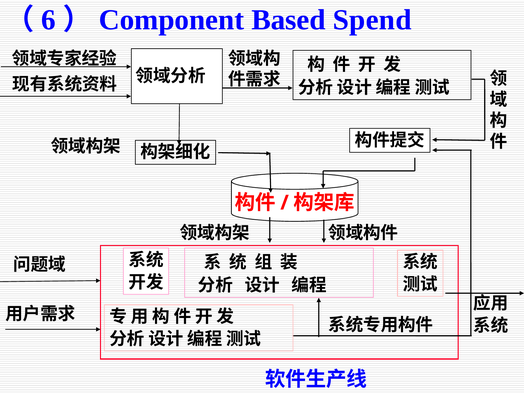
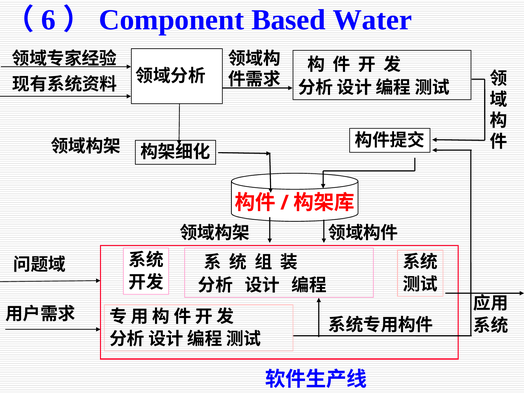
Spend: Spend -> Water (372, 20)
